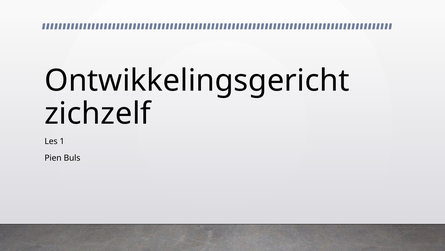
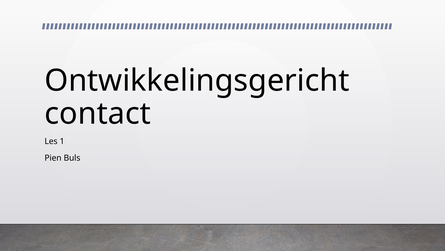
zichzelf: zichzelf -> contact (98, 113)
